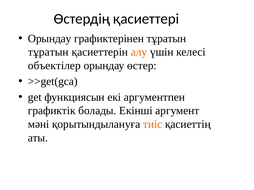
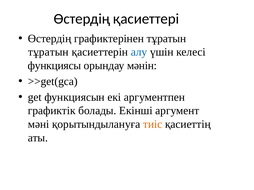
Орындау: Орындау -> Өстердің (50, 39)
алу colour: orange -> blue (139, 52)
объектілер: объектілер -> функциясы (54, 66)
өстер: өстер -> мәнін (142, 66)
